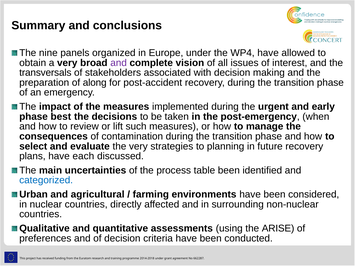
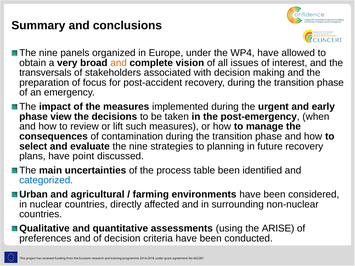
and colour: purple -> orange (119, 63)
along: along -> focus (95, 83)
best: best -> view (61, 117)
evaluate the very: very -> nine (138, 146)
each: each -> point (83, 156)
